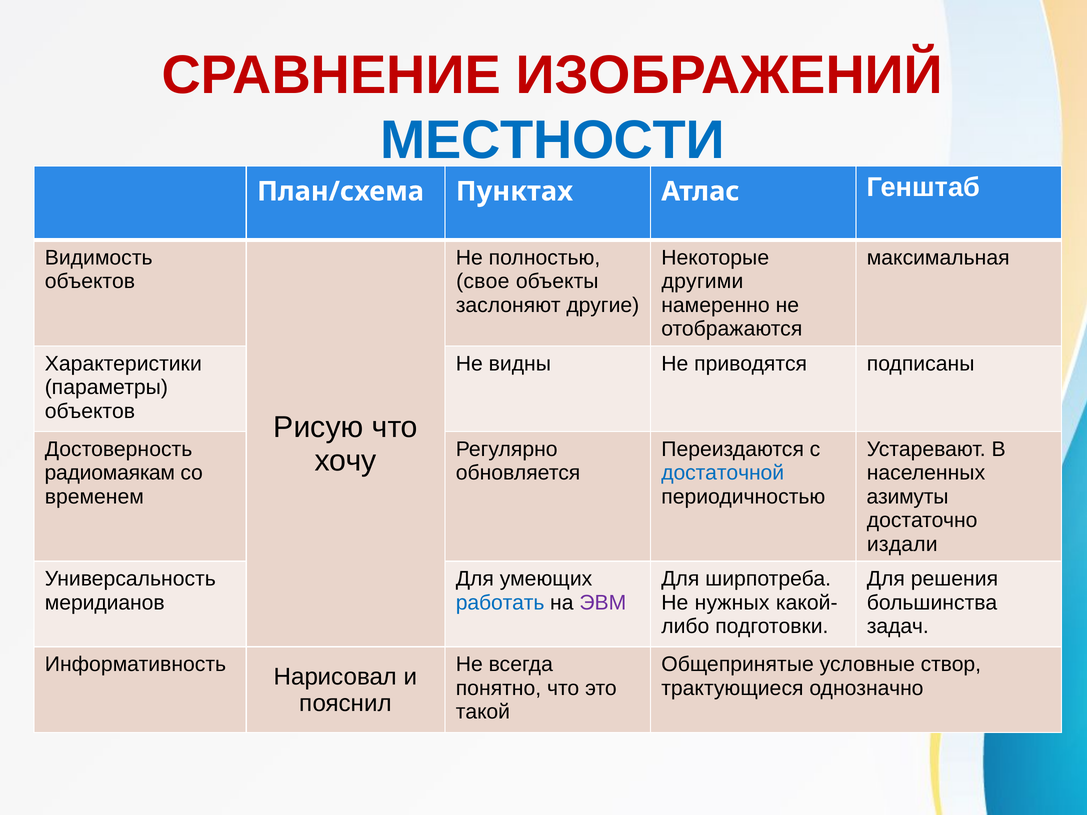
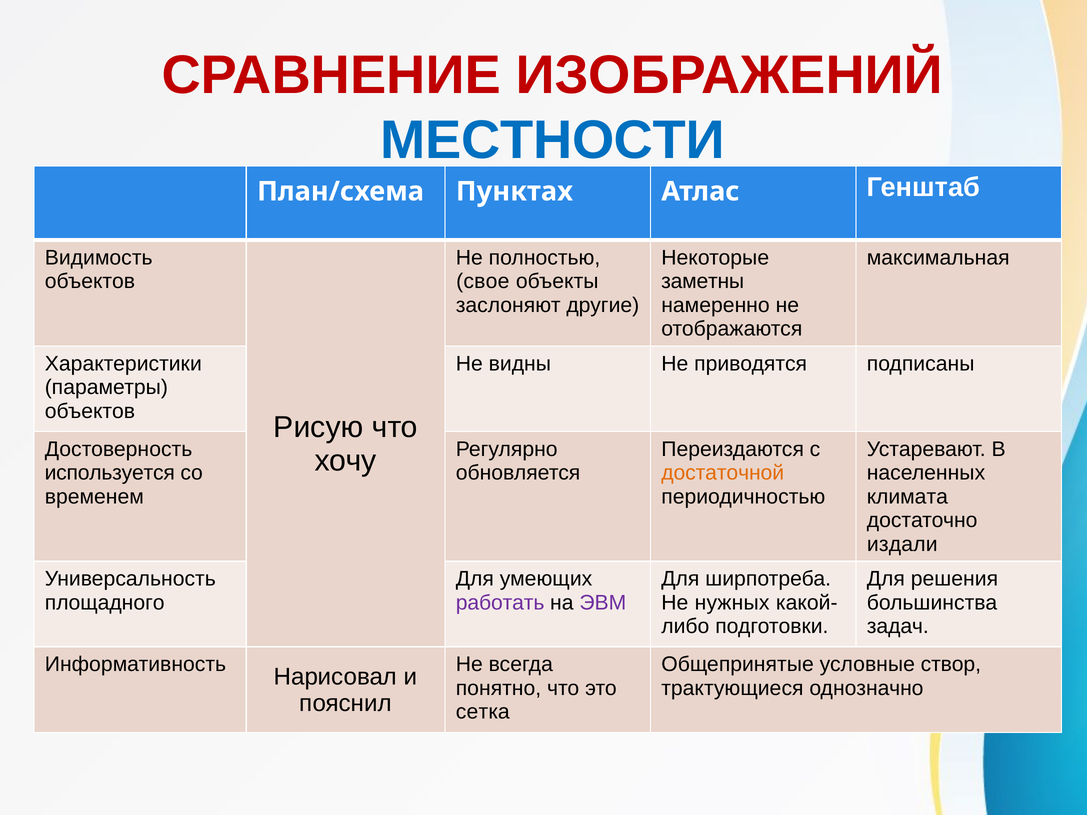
другими: другими -> заметны (703, 282)
радиомаякам: радиомаякам -> используется (110, 473)
достаточной colour: blue -> orange (723, 473)
азимуты: азимуты -> климата (907, 497)
меридианов: меридианов -> площадного (105, 603)
работать colour: blue -> purple (500, 603)
такой: такой -> сетка (483, 712)
